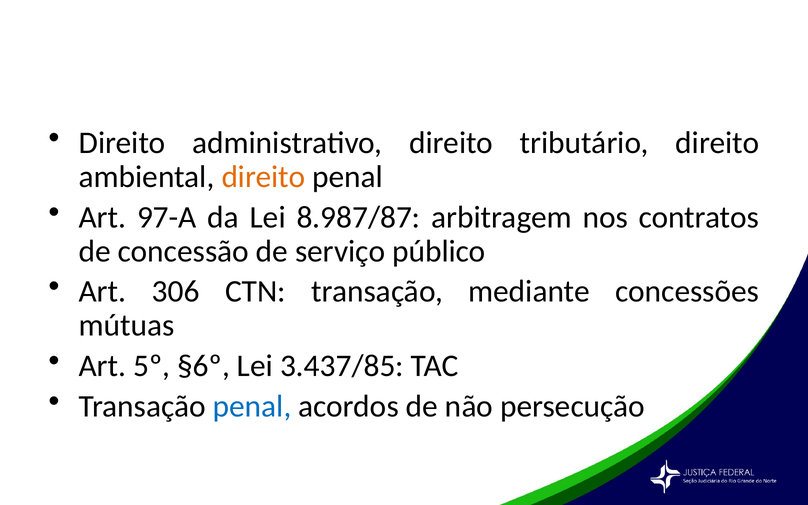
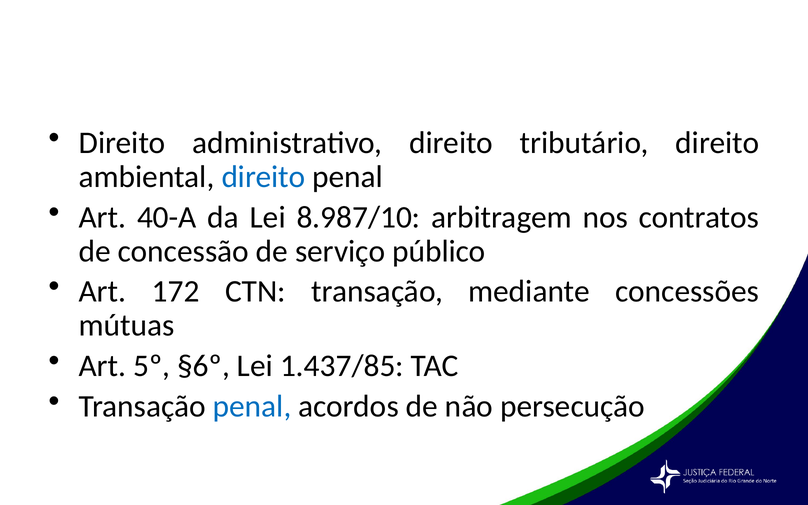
direito colour: orange -> blue (263, 177)
97-A: 97-A -> 40-A (167, 217)
8.987/87: 8.987/87 -> 8.987/10 (358, 217)
306: 306 -> 172 (176, 292)
3.437/85: 3.437/85 -> 1.437/85 (342, 366)
